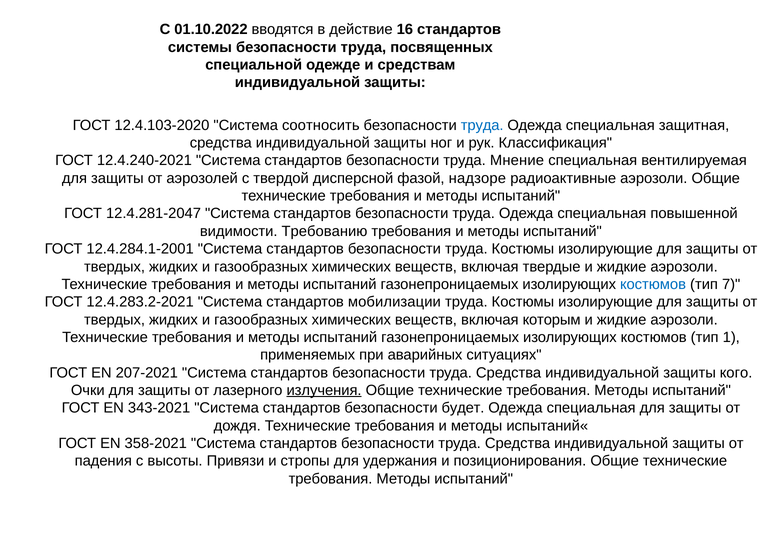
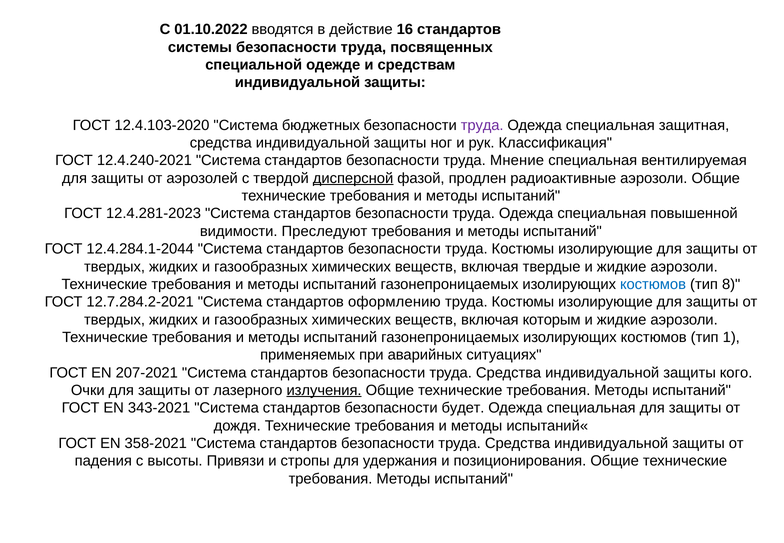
соотносить: соотносить -> бюджетных (321, 125)
труда colour: blue -> purple (482, 125)
дисперсной underline: none -> present (353, 178)
надзоре: надзоре -> продлен (478, 178)
12.4.281-2047: 12.4.281-2047 -> 12.4.281-2023 (154, 214)
Требованию: Требованию -> Преследуют (324, 231)
12.4.284.1-2001: 12.4.284.1-2001 -> 12.4.284.1-2044 (140, 249)
7: 7 -> 8 (731, 284)
12.4.283.2-2021: 12.4.283.2-2021 -> 12.7.284.2-2021 (140, 302)
мобилизации: мобилизации -> оформлению (394, 302)
